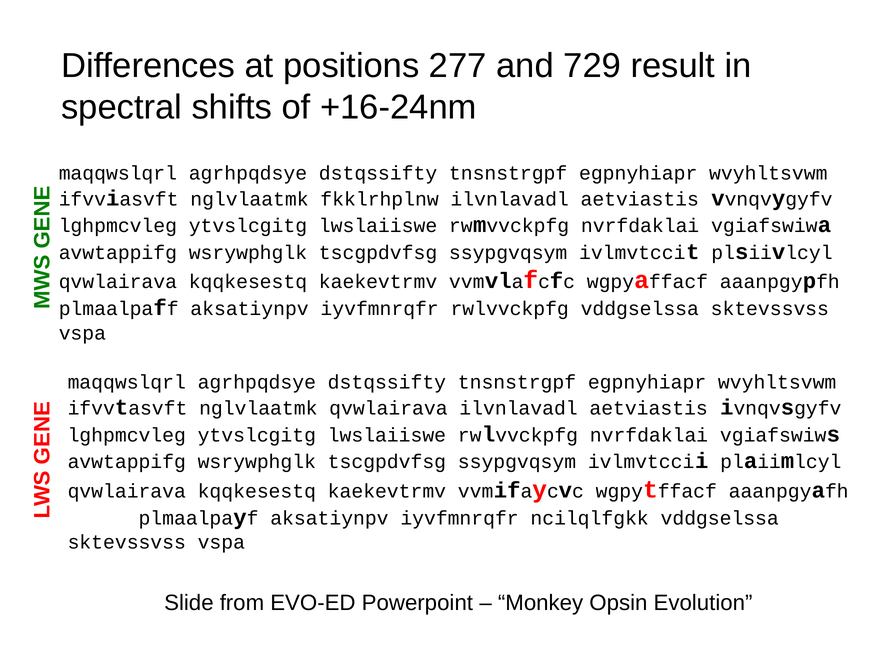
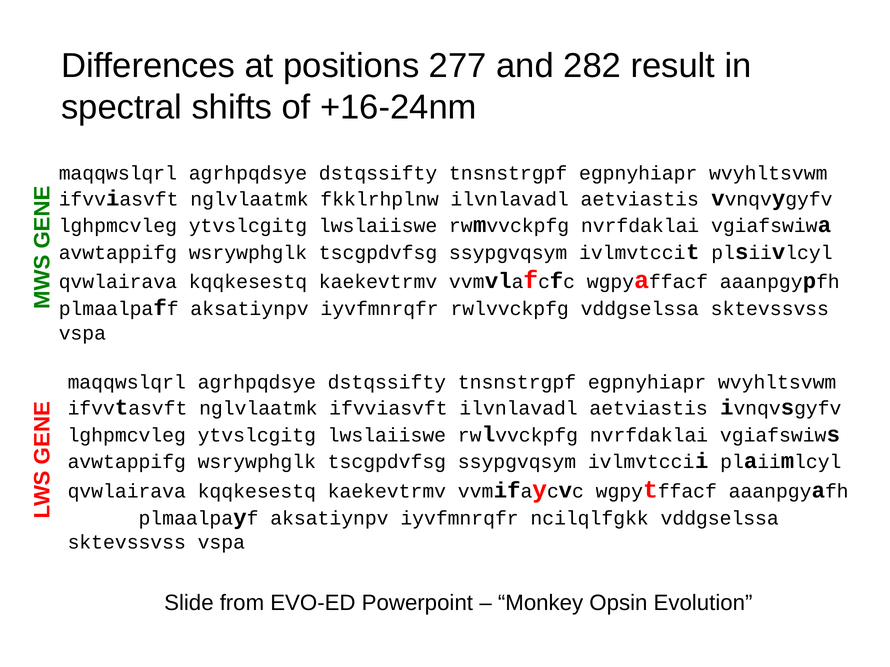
729: 729 -> 282 (592, 66)
nglvlaatmk qvwlairava: qvwlairava -> ifvviasvft (388, 409)
